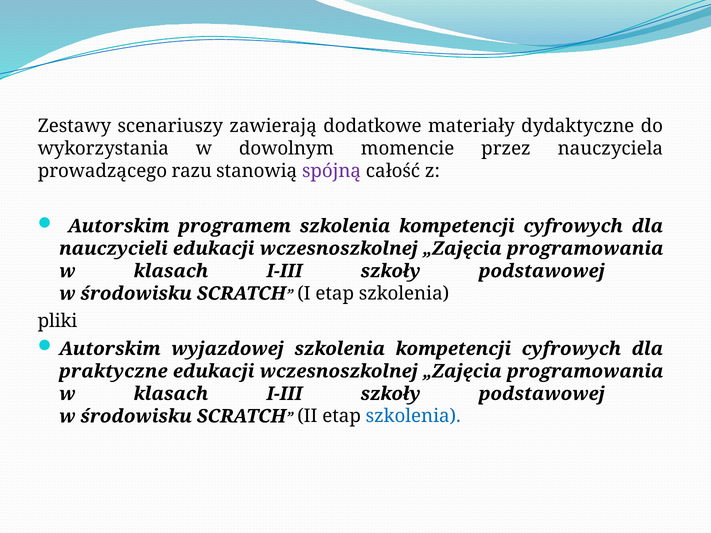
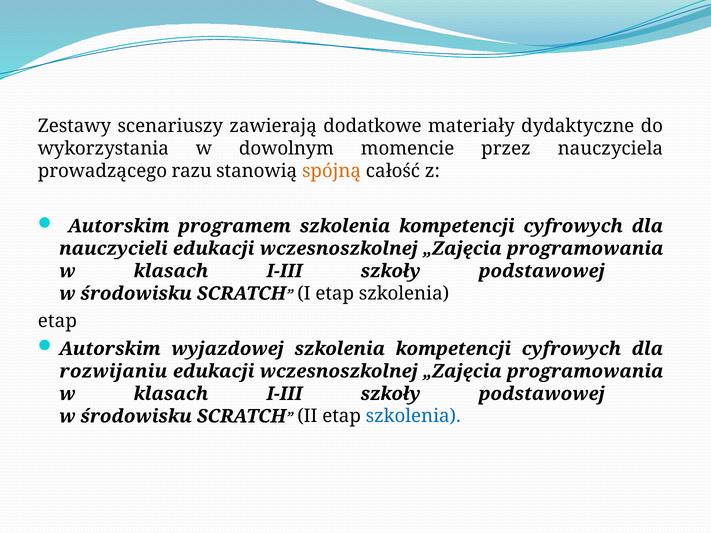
spójną colour: purple -> orange (332, 171)
pliki: pliki -> etap (57, 321)
praktyczne: praktyczne -> rozwijaniu (113, 371)
